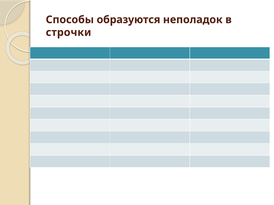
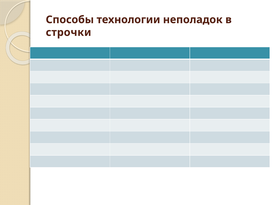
образуются: образуются -> технологии (128, 20)
